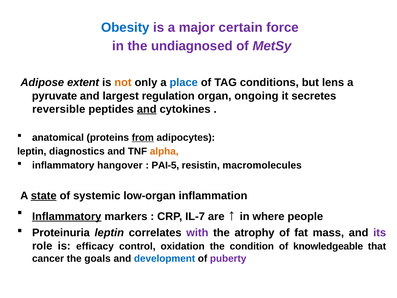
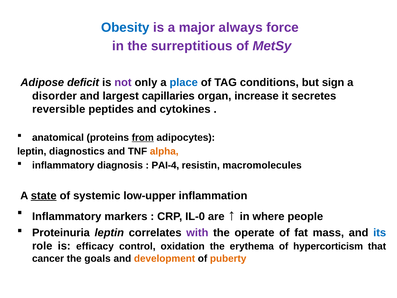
certain: certain -> always (241, 27)
undiagnosed: undiagnosed -> surreptitious (192, 46)
extent: extent -> deficit (83, 82)
not colour: orange -> purple (123, 82)
lens: lens -> sign (333, 82)
pyruvate: pyruvate -> disorder (54, 96)
regulation: regulation -> capillaries (168, 96)
ongoing: ongoing -> increase (257, 96)
and underline: present -> none (147, 109)
hangover: hangover -> diagnosis (120, 165)
PAI-5: PAI-5 -> PAI-4 (165, 165)
low-organ: low-organ -> low-upper (150, 196)
Inflammatory underline: present -> none (67, 216)
IL-7: IL-7 -> IL-0 (195, 216)
atrophy: atrophy -> operate (254, 233)
its colour: purple -> blue (380, 233)
condition: condition -> erythema (252, 246)
knowledgeable: knowledgeable -> hypercorticism (328, 246)
development colour: blue -> orange (165, 258)
puberty colour: purple -> orange (228, 258)
